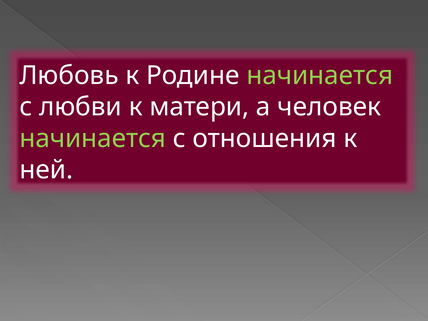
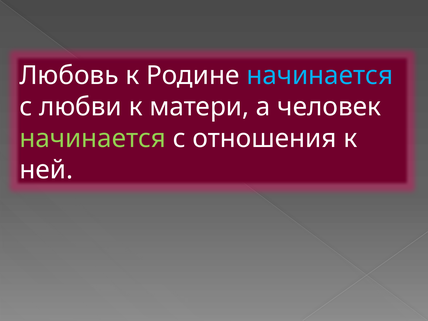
начинается colour: light green -> light blue (320, 76)
